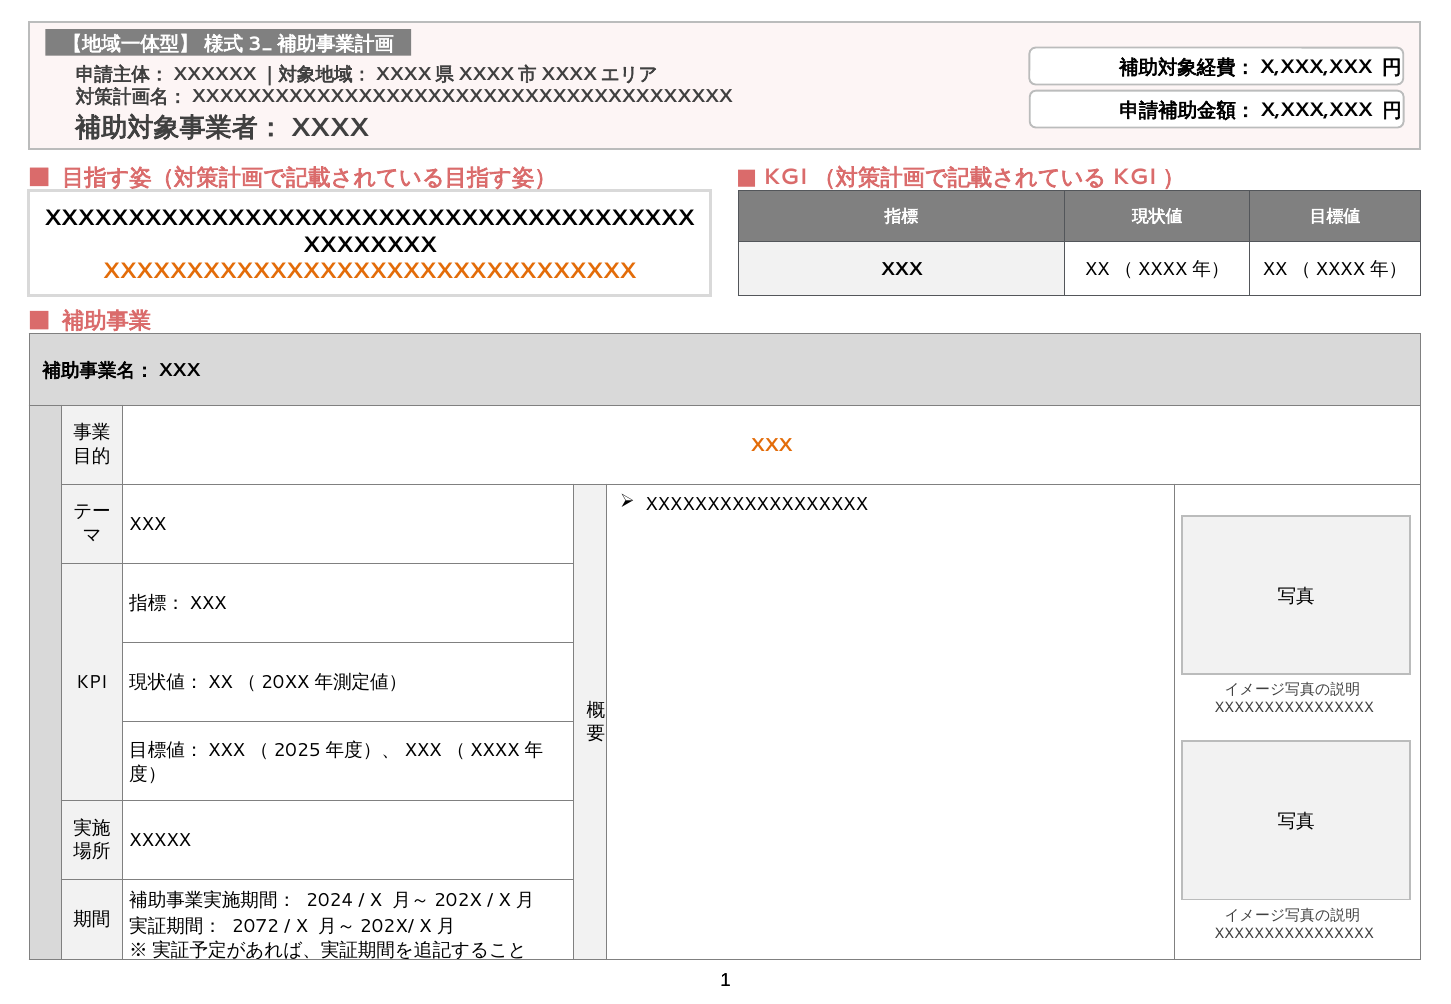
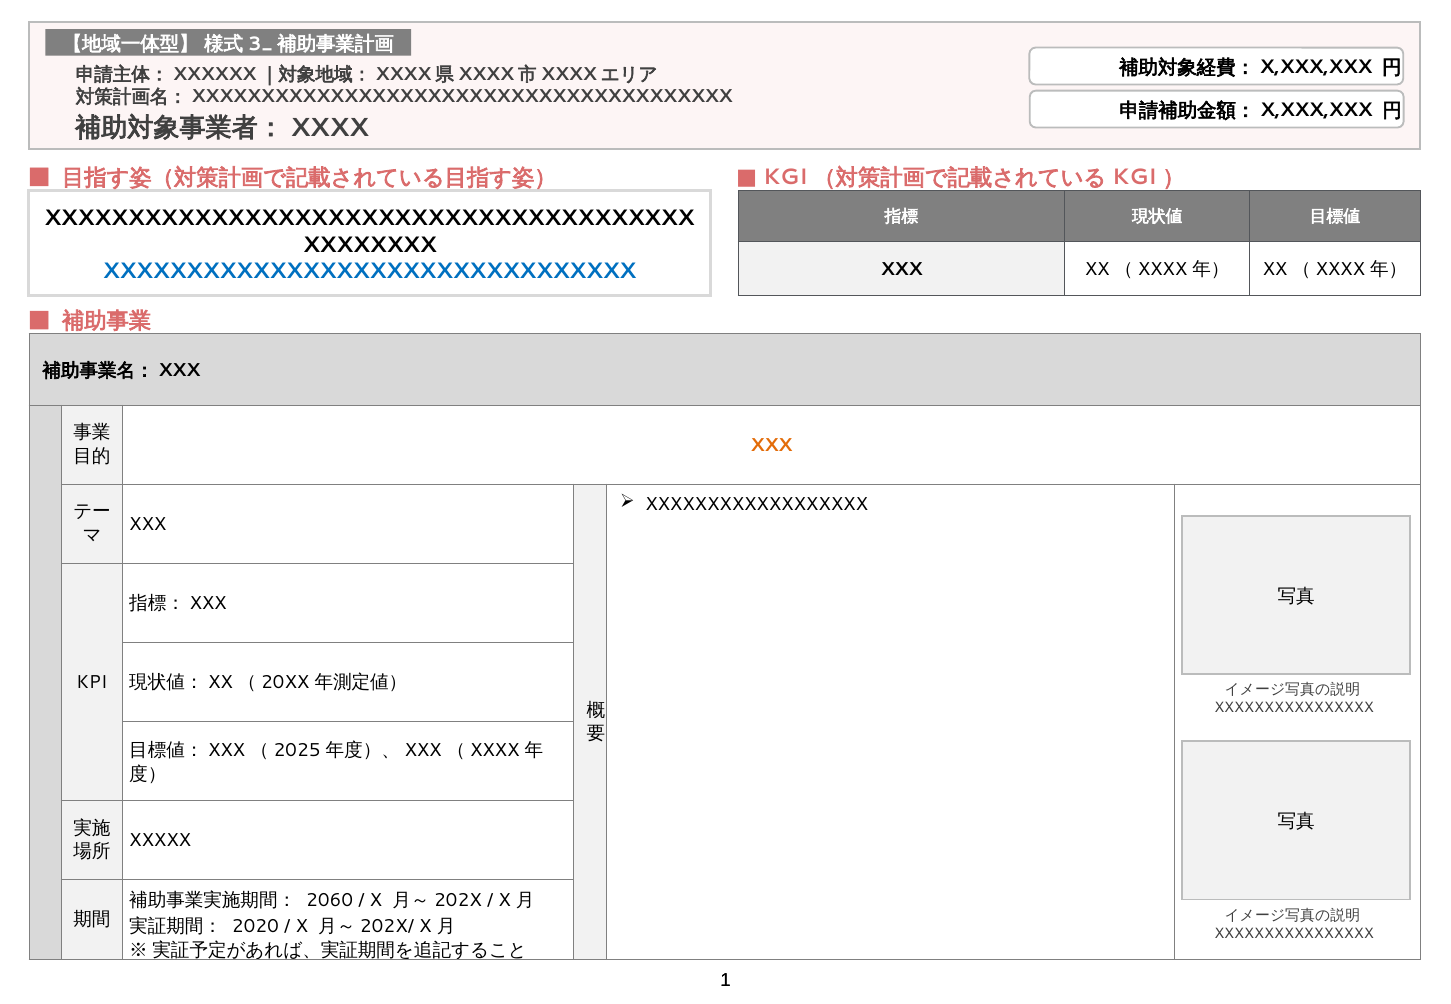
XXXXXXXXXXXXXXXXXXXXXXXXXXXXXXXX colour: orange -> blue (369, 272)
2024: 2024 -> 2060 (330, 901)
2072: 2072 -> 2020 (255, 927)
